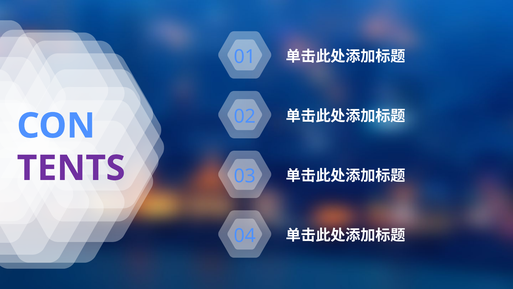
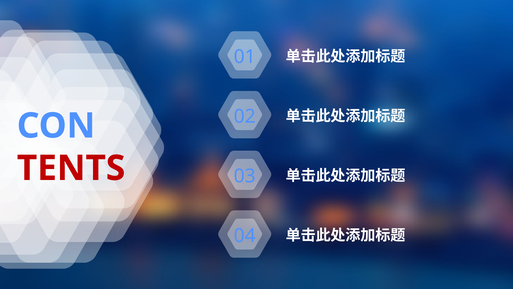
TENTS colour: purple -> red (71, 168)
